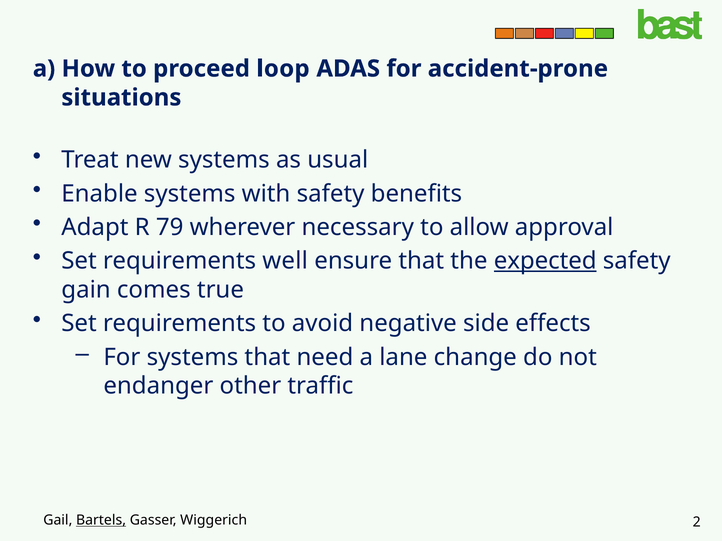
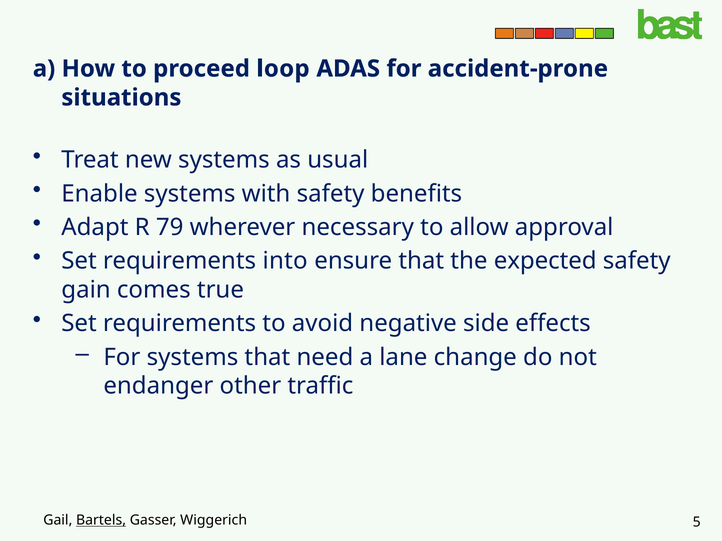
well: well -> into (285, 261)
expected underline: present -> none (545, 261)
2: 2 -> 5 (697, 523)
